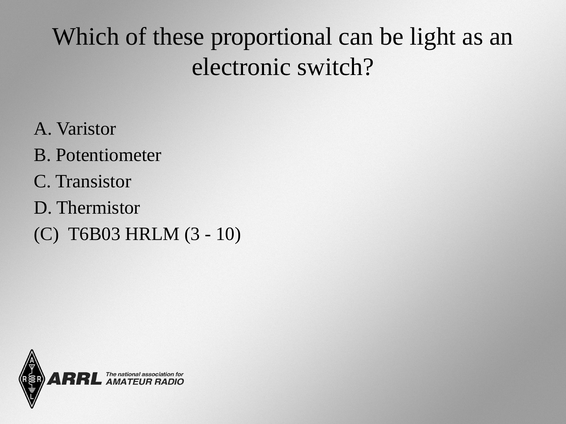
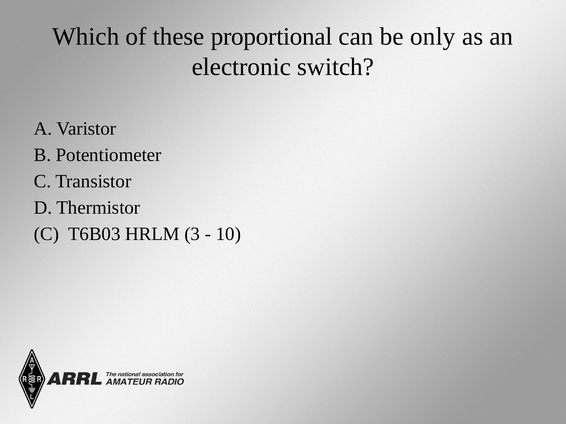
light: light -> only (433, 37)
